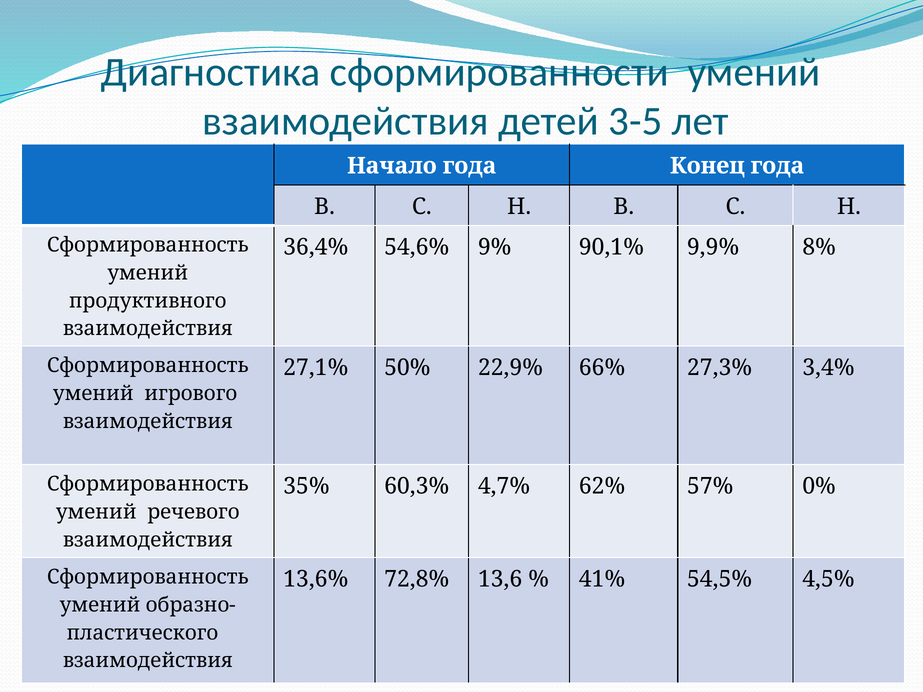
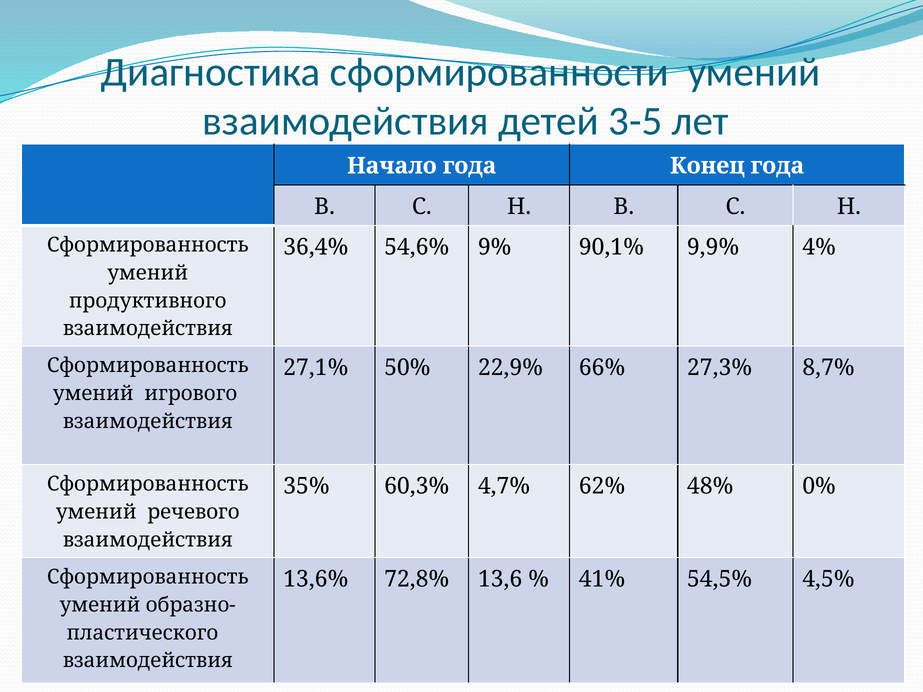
8%: 8% -> 4% (819, 247)
3,4%: 3,4% -> 8,7% (828, 368)
57%: 57% -> 48% (710, 486)
